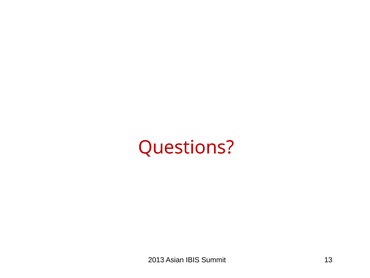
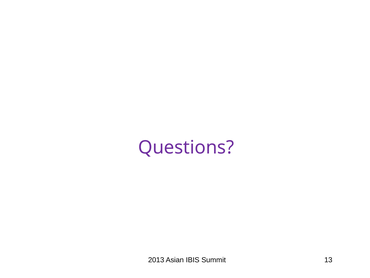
Questions colour: red -> purple (186, 147)
